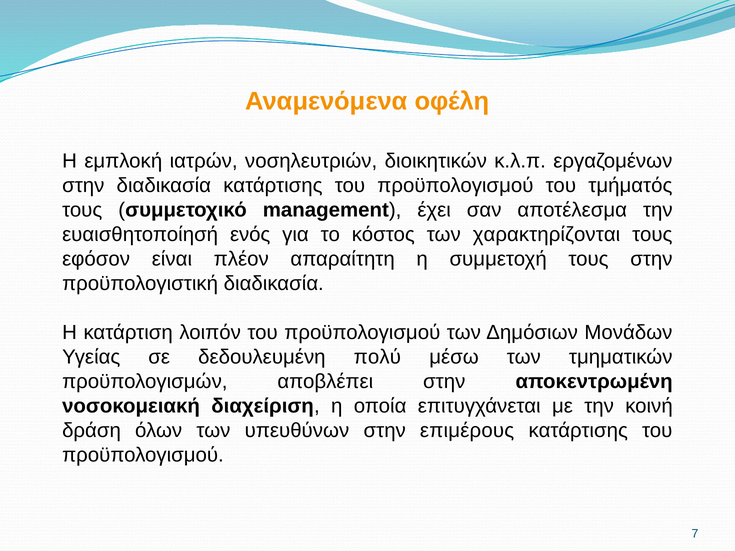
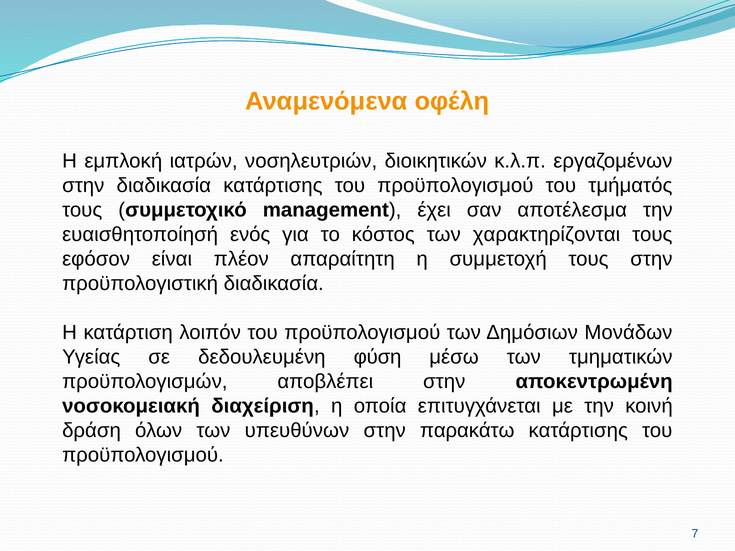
πολύ: πολύ -> φύση (378, 357)
επιμέρους: επιμέρους -> παρακάτω (467, 431)
